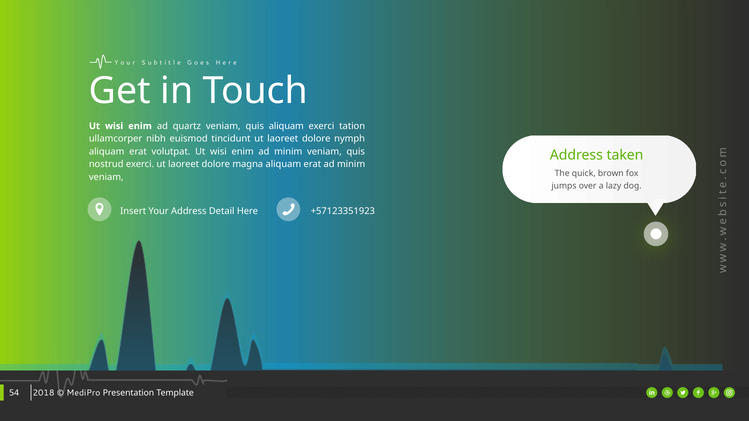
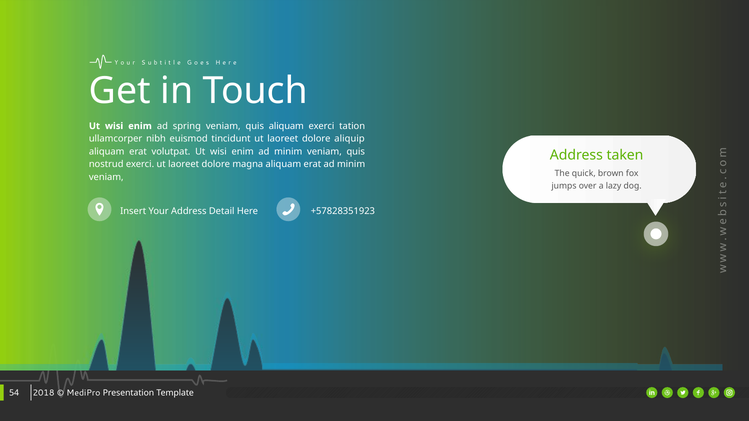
quartz: quartz -> spring (187, 126)
nymph: nymph -> aliquip (350, 139)
+57123351923: +57123351923 -> +57828351923 (343, 211)
